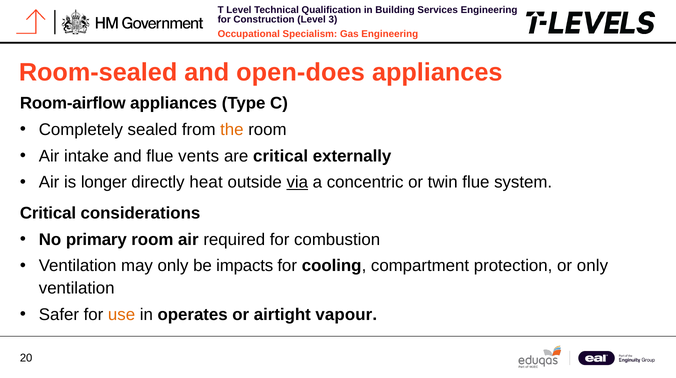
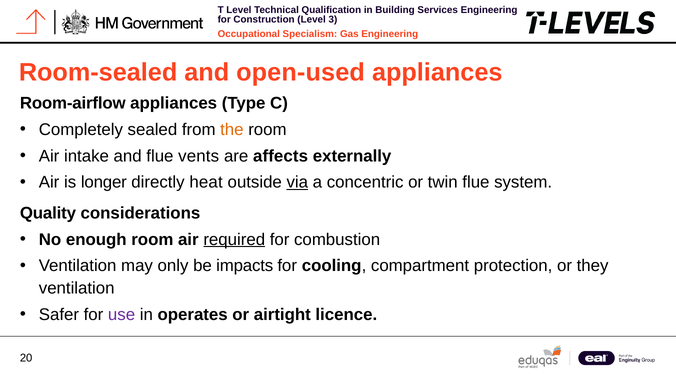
open-does: open-does -> open-used (301, 73)
are critical: critical -> affects (281, 156)
Critical: Critical -> Quality (48, 213)
primary: primary -> enough (96, 239)
required underline: none -> present (234, 239)
or only: only -> they (593, 266)
use colour: orange -> purple (122, 314)
vapour: vapour -> licence (346, 314)
